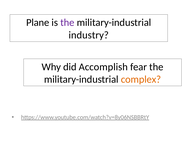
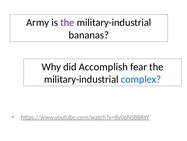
Plane: Plane -> Army (38, 22)
industry: industry -> bananas (89, 35)
complex colour: orange -> blue (141, 79)
